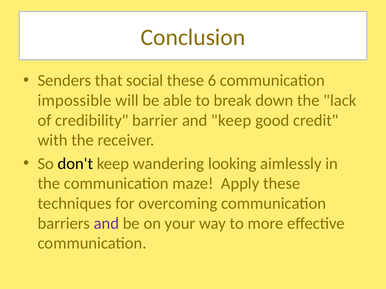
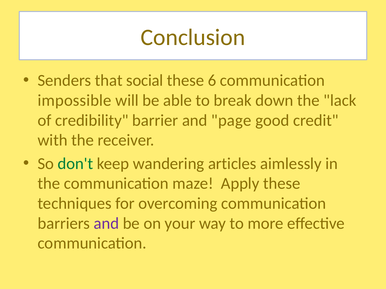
and keep: keep -> page (231, 121)
don't colour: black -> green (75, 164)
looking: looking -> articles (232, 164)
